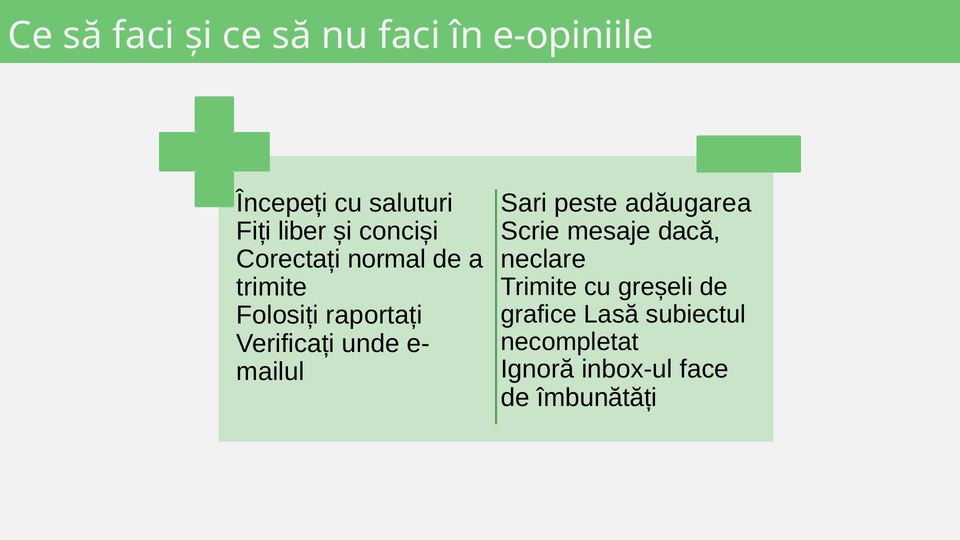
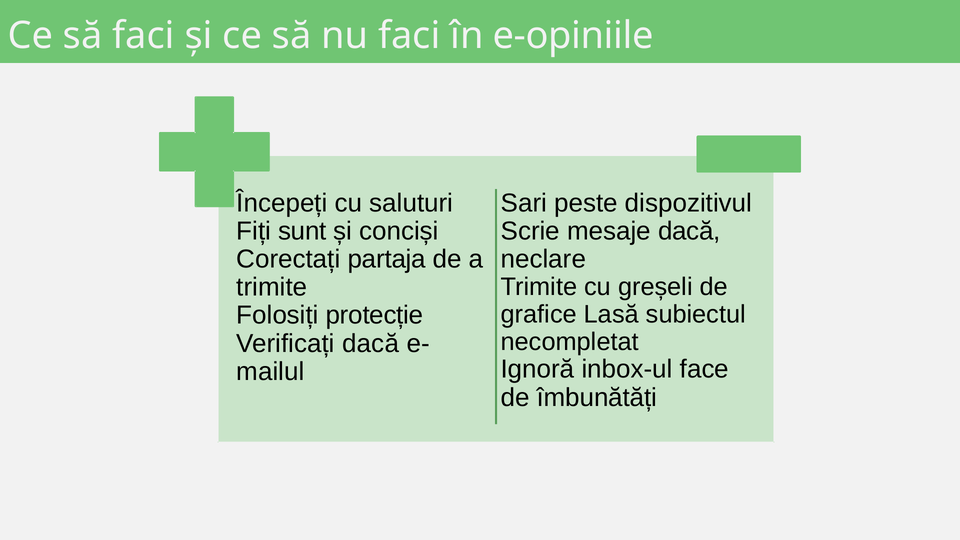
adăugarea: adăugarea -> dispozitivul (688, 203)
liber: liber -> sunt (302, 231)
normal: normal -> partaja (387, 259)
raportați: raportați -> protecție (375, 315)
Verificați unde: unde -> dacă (371, 343)
